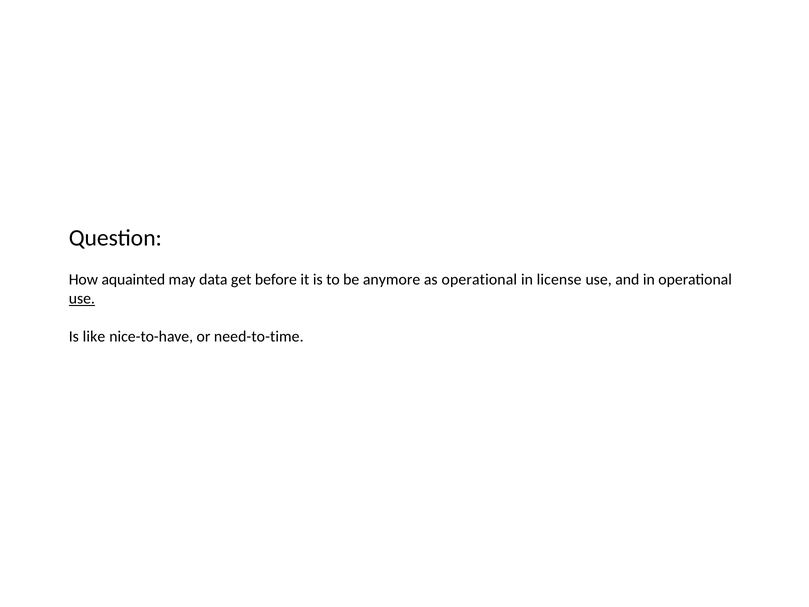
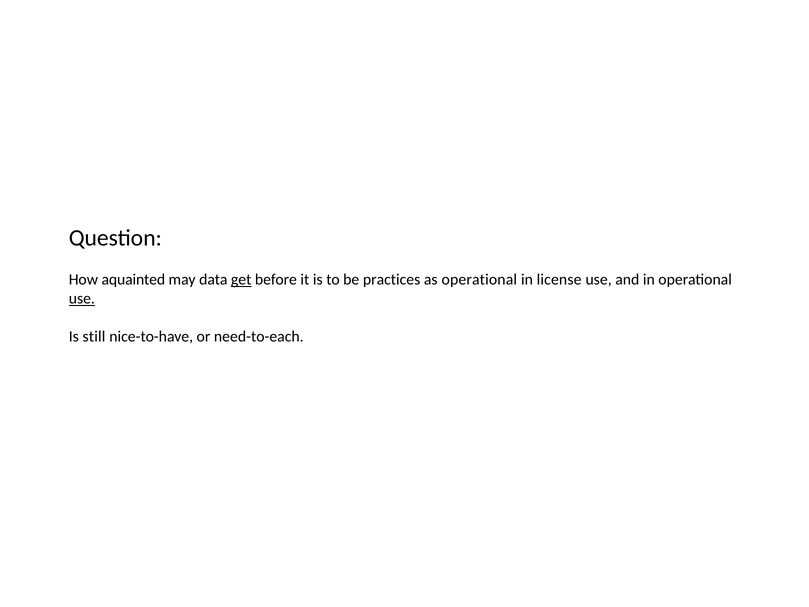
get underline: none -> present (241, 280)
anymore: anymore -> practices (392, 280)
like: like -> still (94, 336)
need-to-time: need-to-time -> need-to-each (259, 336)
